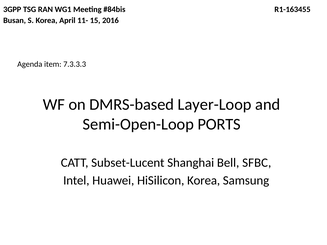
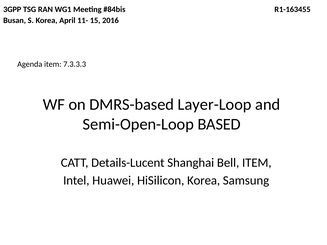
PORTS: PORTS -> BASED (219, 124)
Subset-Lucent: Subset-Lucent -> Details-Lucent (128, 163)
Bell SFBC: SFBC -> ITEM (257, 163)
